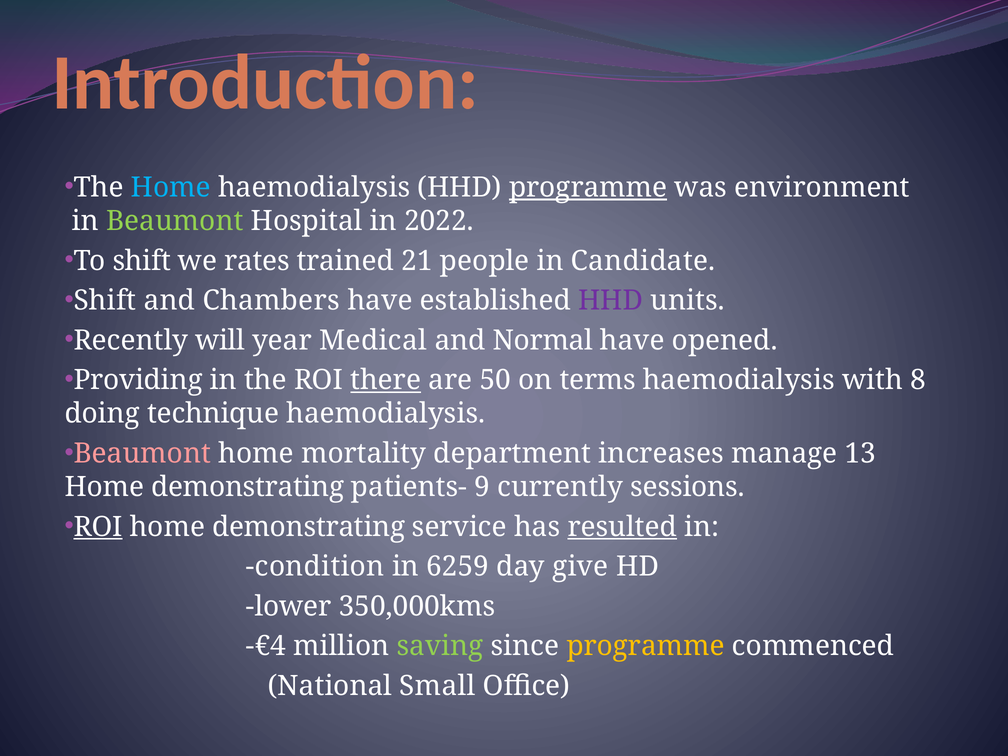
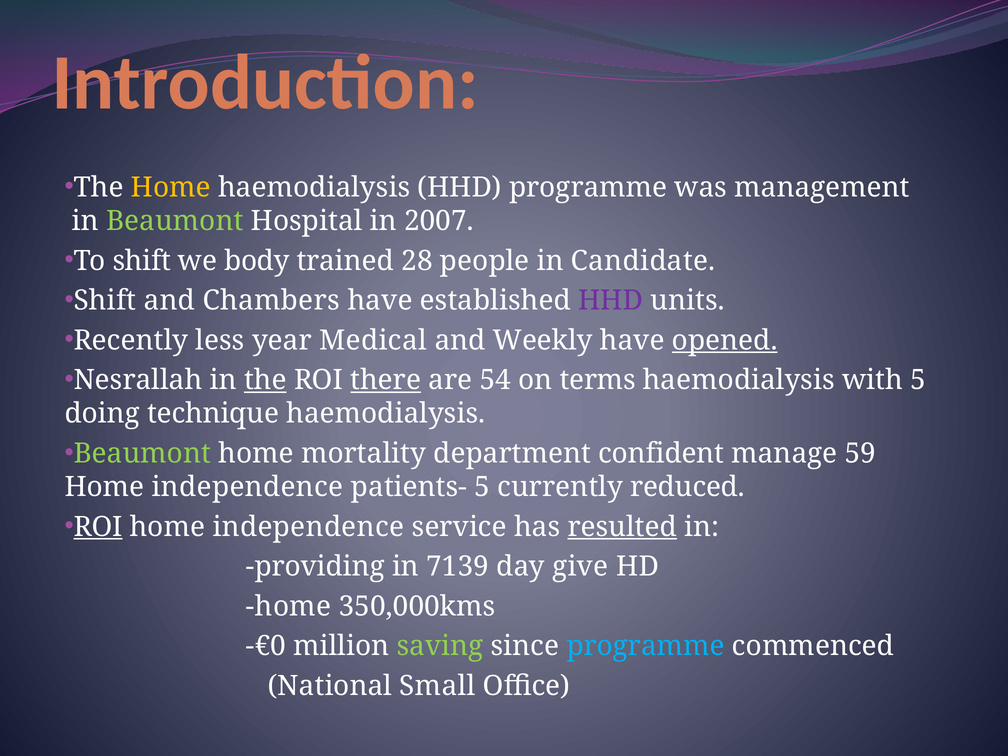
Home colour: light blue -> yellow (171, 187)
programme underline: present -> none (588, 187)
environment: environment -> management (822, 187)
2022: 2022 -> 2007 (439, 221)
rates: rates -> body (257, 261)
21: 21 -> 28 (417, 261)
will: will -> less (220, 340)
Normal: Normal -> Weekly (543, 340)
opened underline: none -> present (725, 340)
Providing: Providing -> Nesrallah (138, 380)
the underline: none -> present (265, 380)
50: 50 -> 54 (495, 380)
with 8: 8 -> 5 (918, 380)
Beaumont colour: pink -> light green (142, 453)
increases: increases -> confident (661, 453)
13: 13 -> 59 (860, 453)
demonstrating: demonstrating -> independence (248, 487)
patients- 9: 9 -> 5 (482, 487)
sessions: sessions -> reduced (688, 487)
demonstrating: demonstrating -> independence (308, 527)
condition: condition -> providing (315, 567)
6259: 6259 -> 7139 (458, 567)
lower: lower -> home (289, 606)
-€4: -€4 -> -€0 (266, 646)
programme colour: yellow -> light blue (646, 646)
